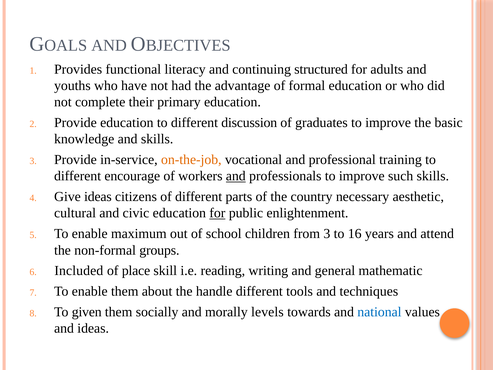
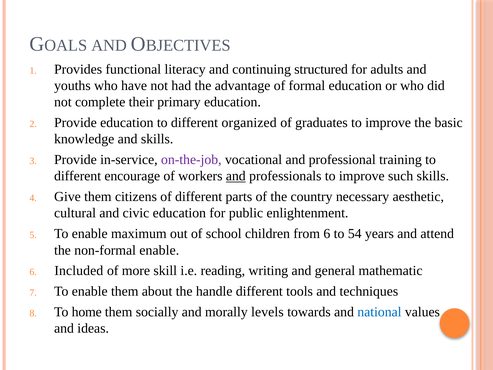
discussion: discussion -> organized (249, 123)
on-the-job colour: orange -> purple (191, 160)
Give ideas: ideas -> them (98, 197)
for underline: present -> none (217, 213)
from 3: 3 -> 6 (327, 234)
16: 16 -> 54 (355, 234)
non-formal groups: groups -> enable (159, 250)
place: place -> more (136, 271)
given: given -> home (87, 312)
